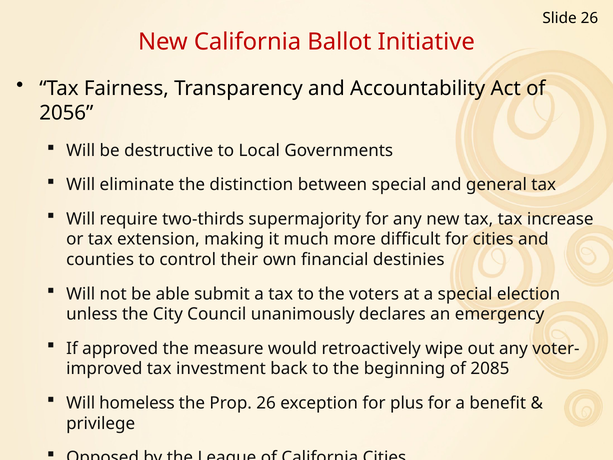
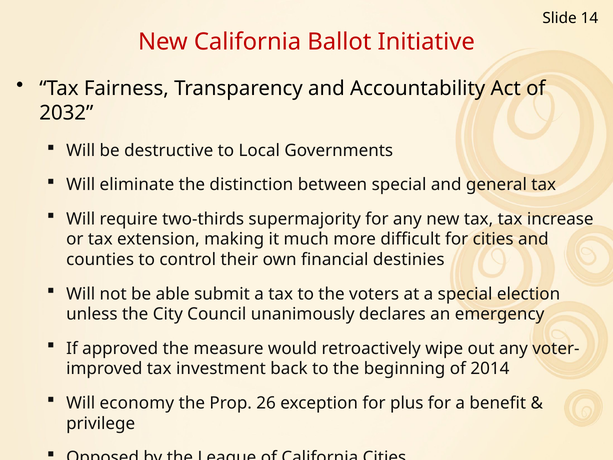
Slide 26: 26 -> 14 (589, 18)
2056: 2056 -> 2032 (66, 113)
2085: 2085 -> 2014 (490, 369)
homeless: homeless -> economy (137, 403)
